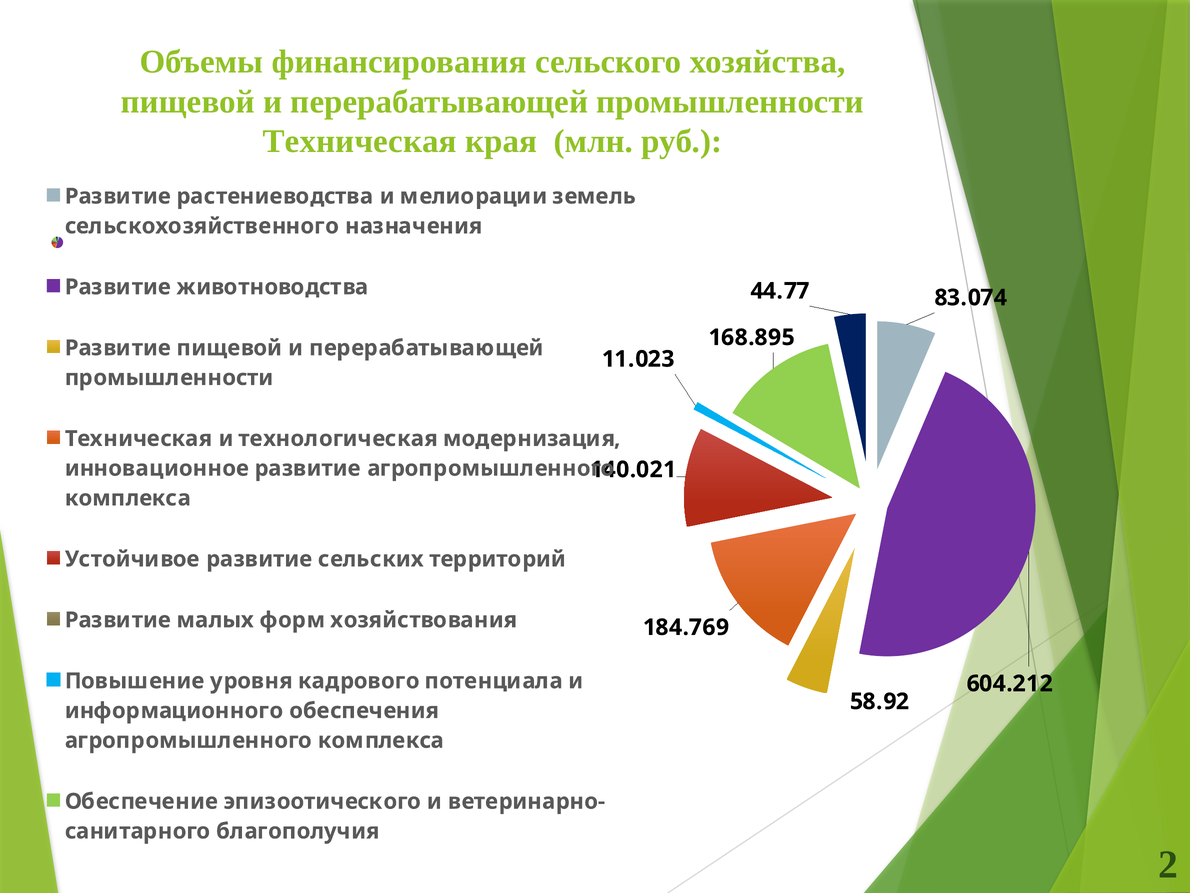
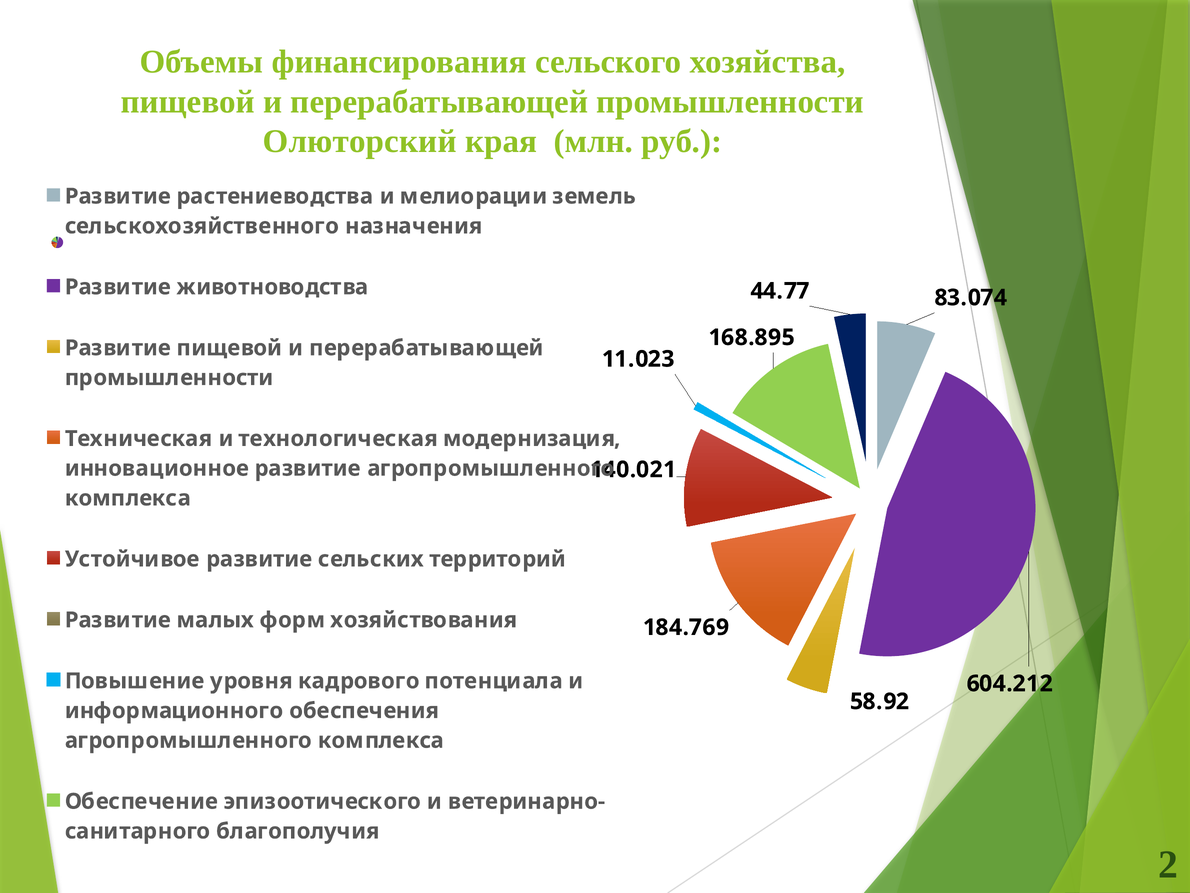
Техническая: Техническая -> Олюторский (360, 141)
